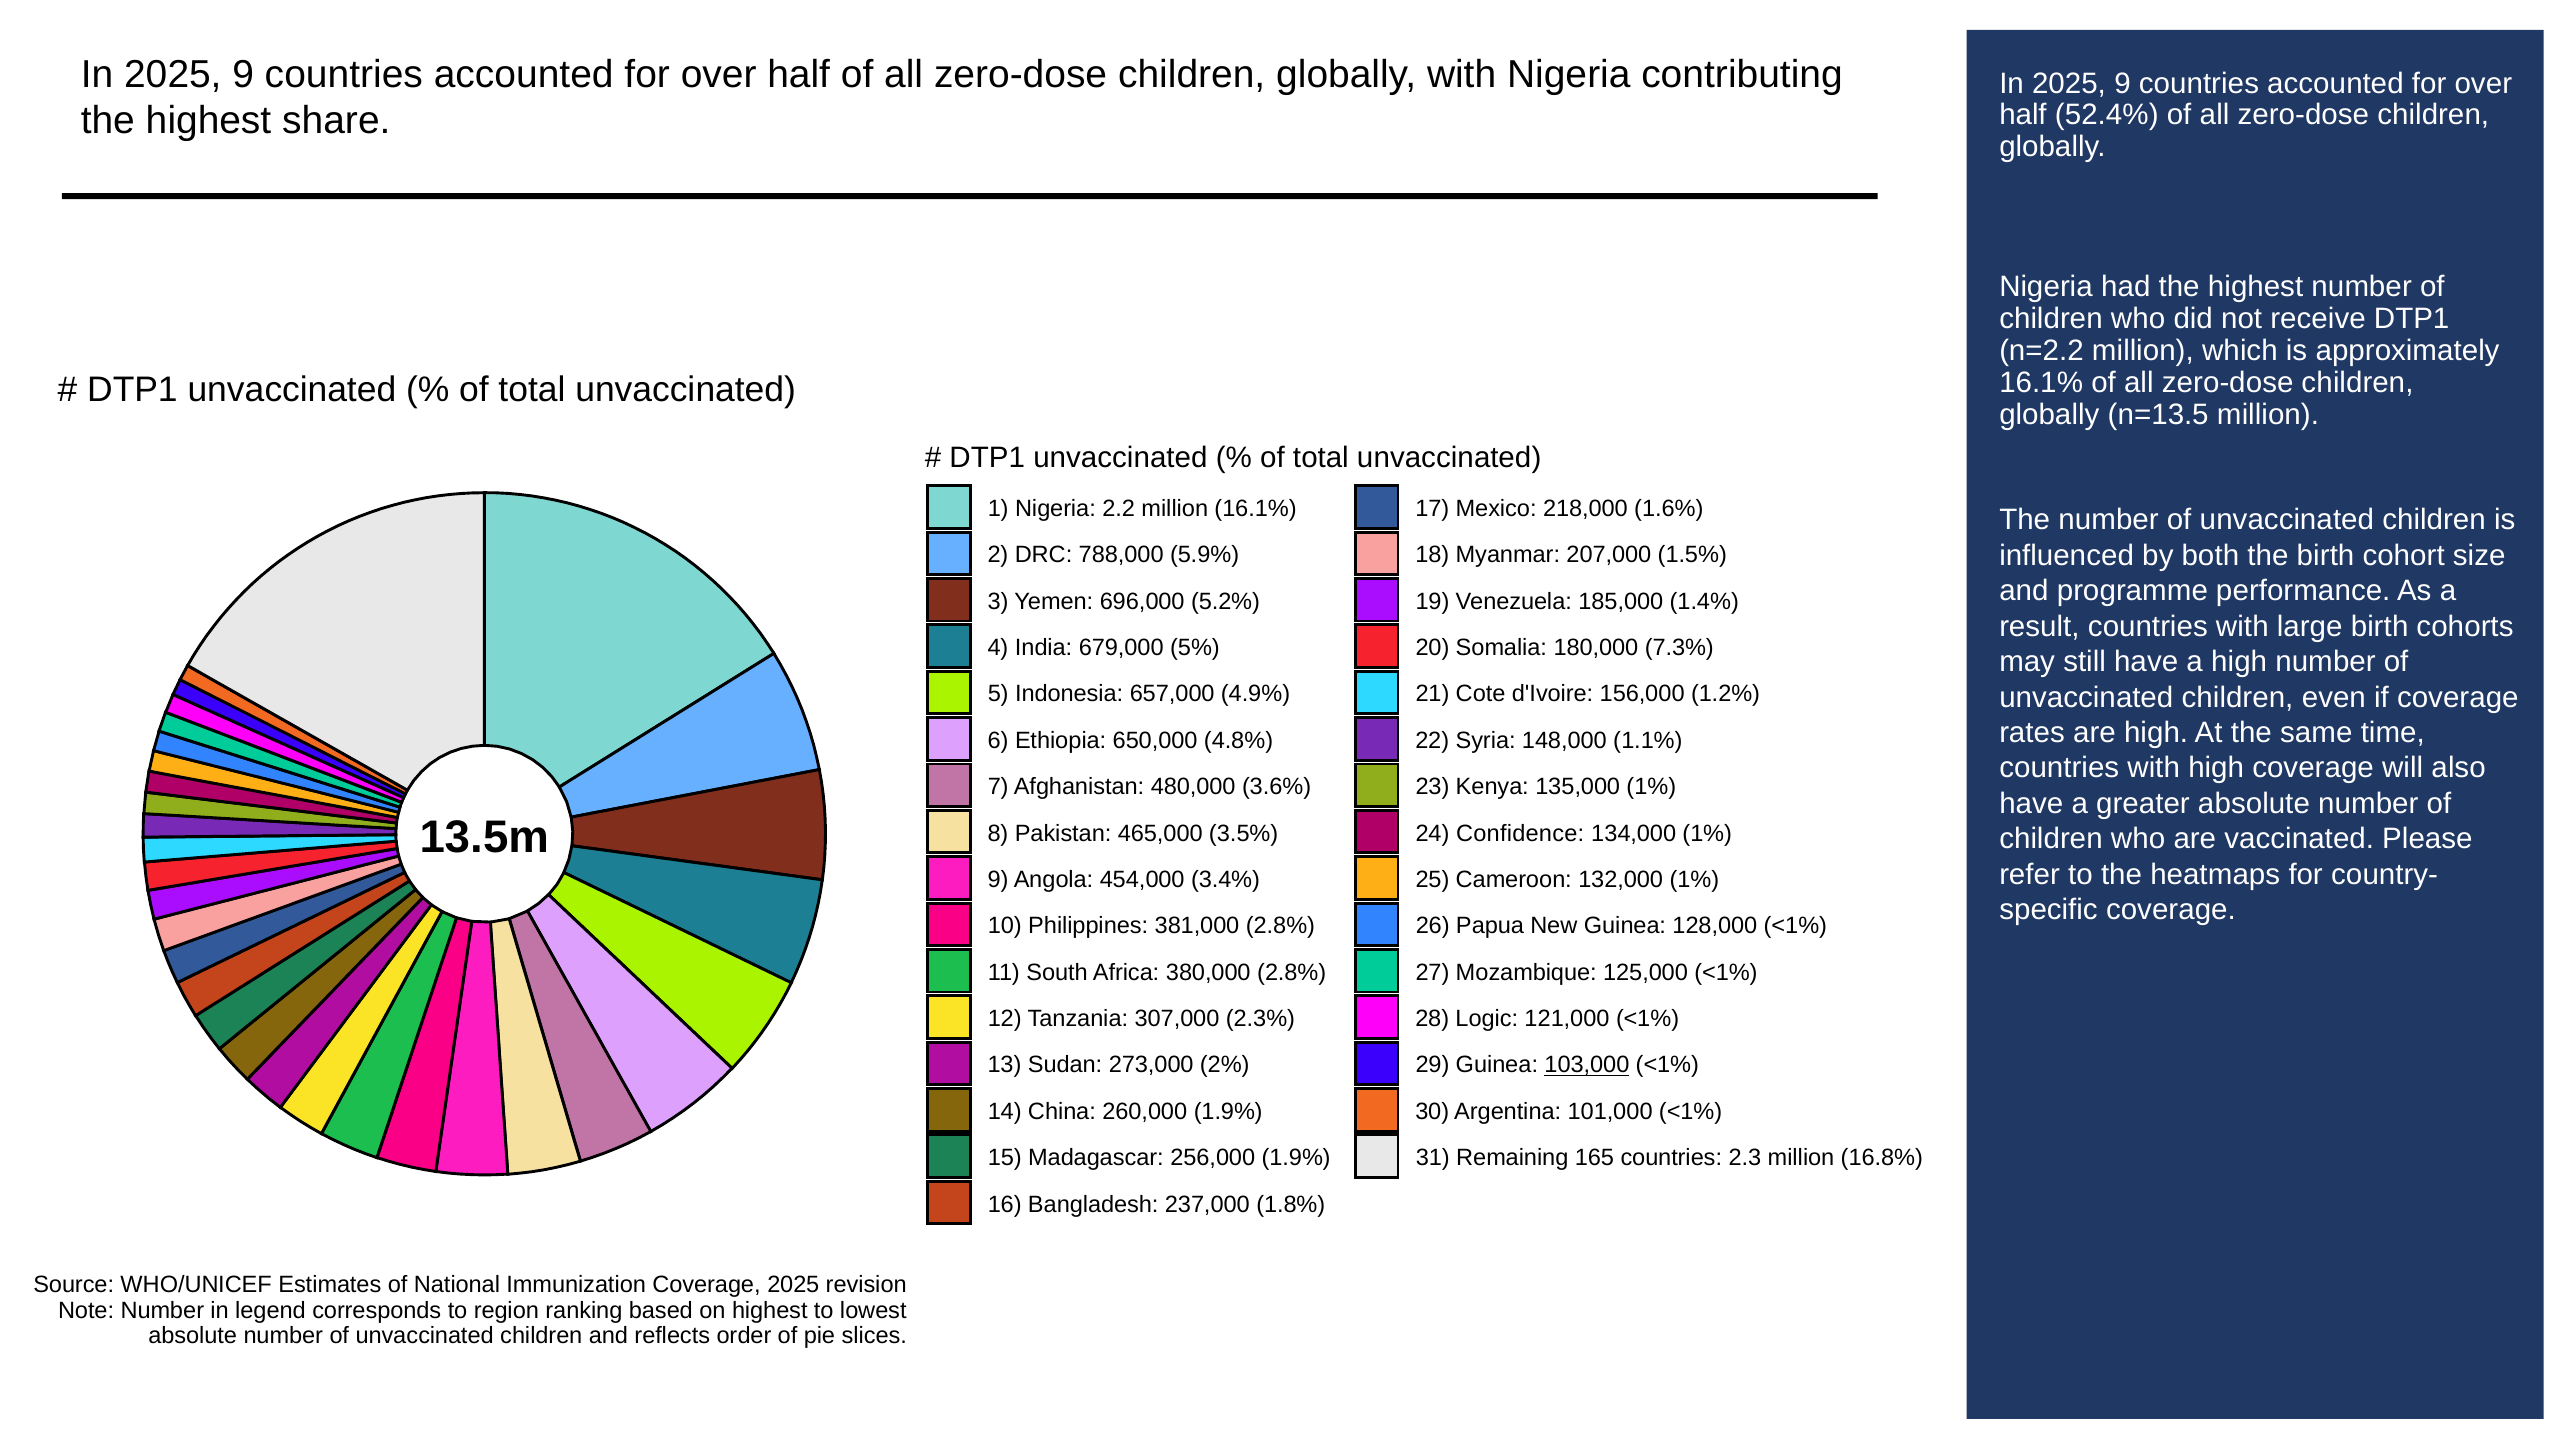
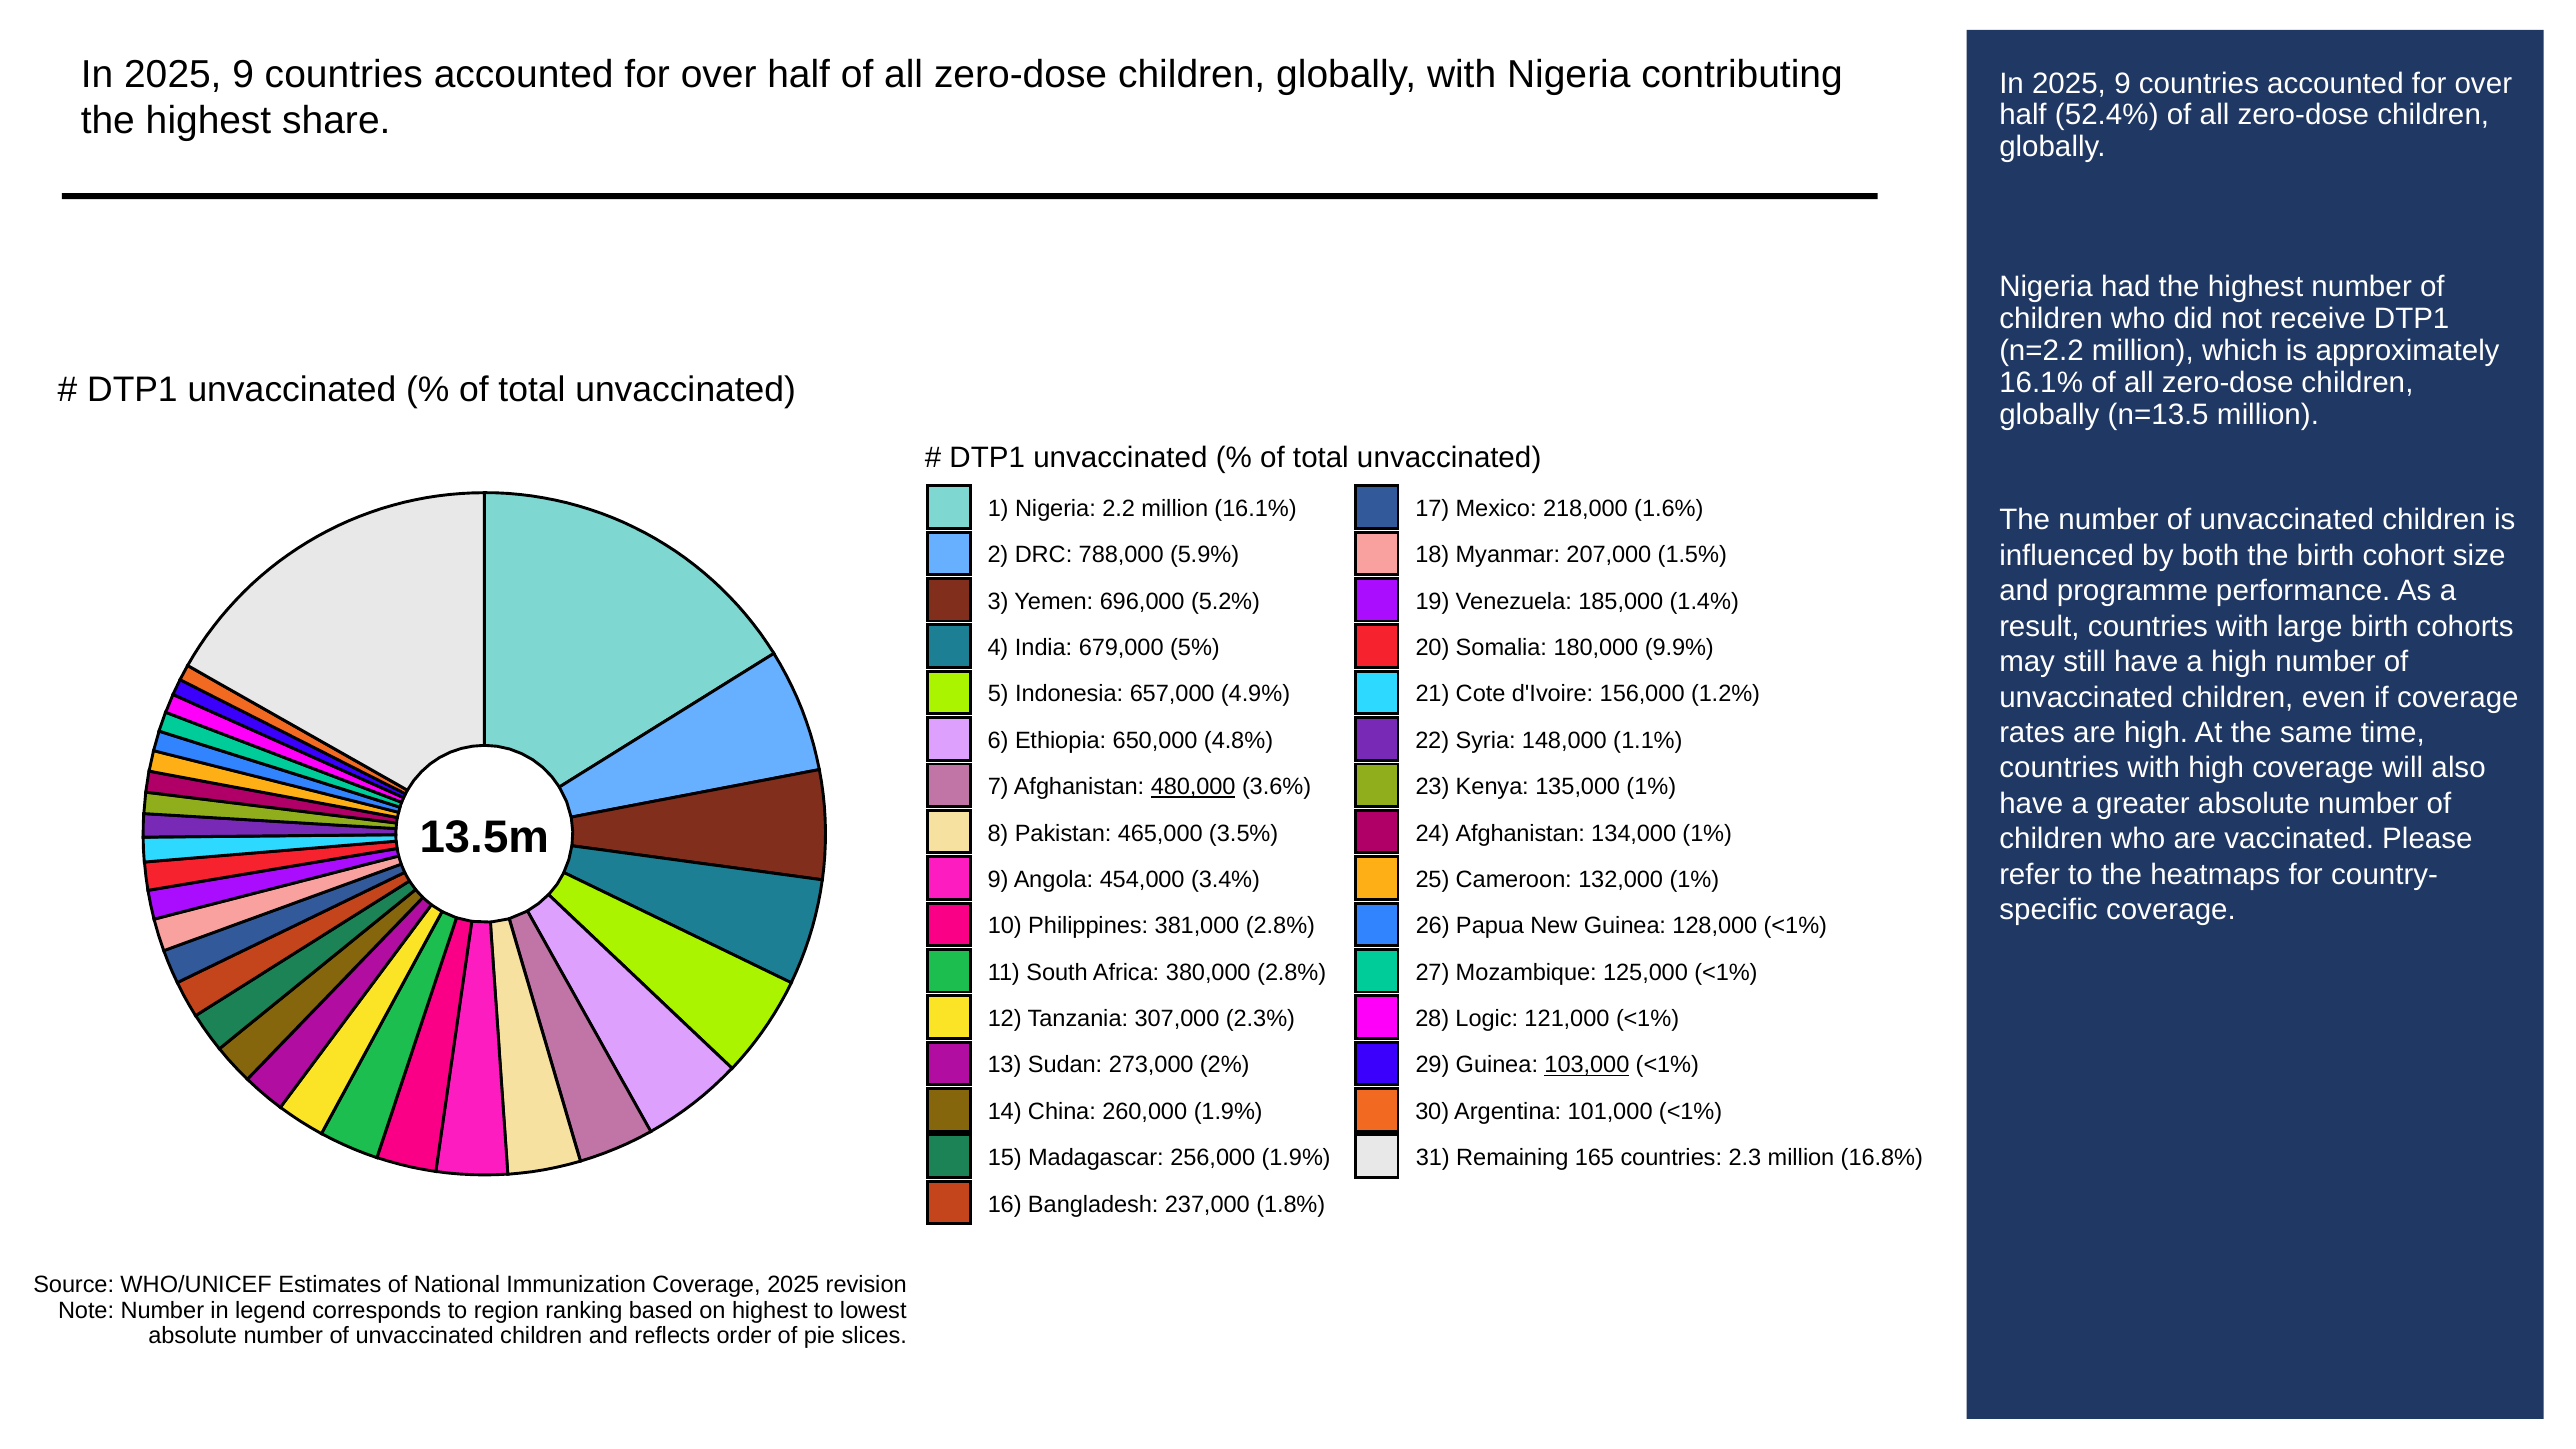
7.3%: 7.3% -> 9.9% (1679, 648)
480,000 underline: none -> present (1193, 787)
24 Confidence: Confidence -> Afghanistan (1520, 833)
